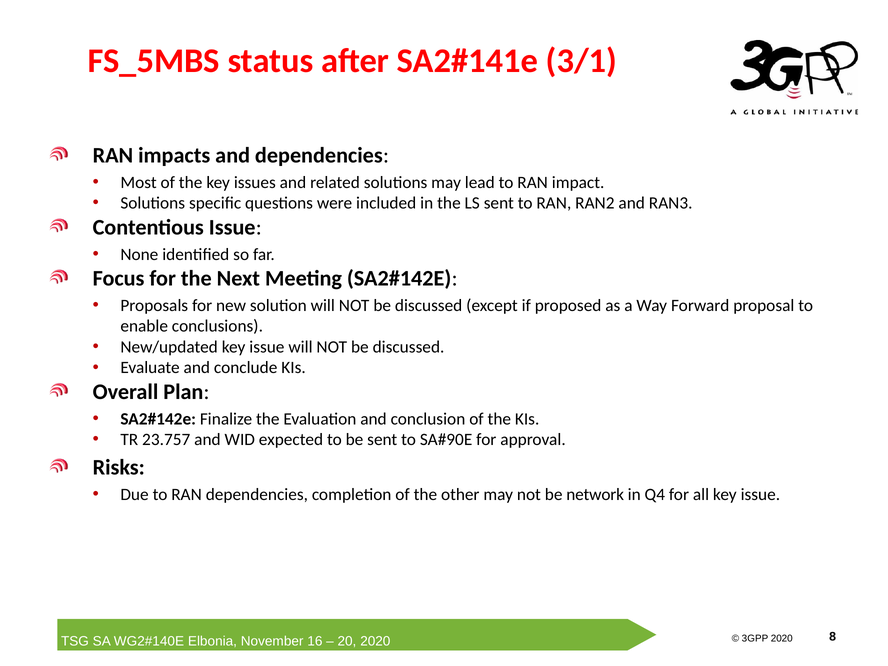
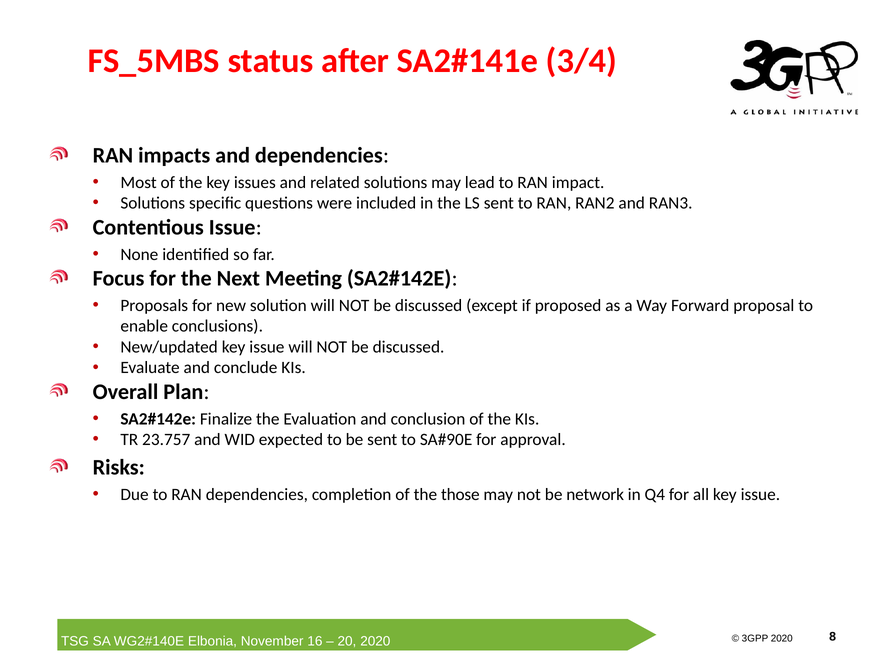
3/1: 3/1 -> 3/4 (582, 61)
other: other -> those (460, 494)
